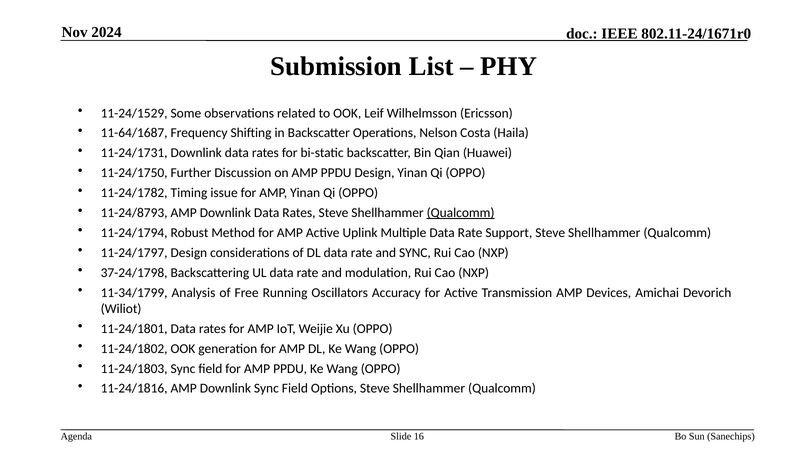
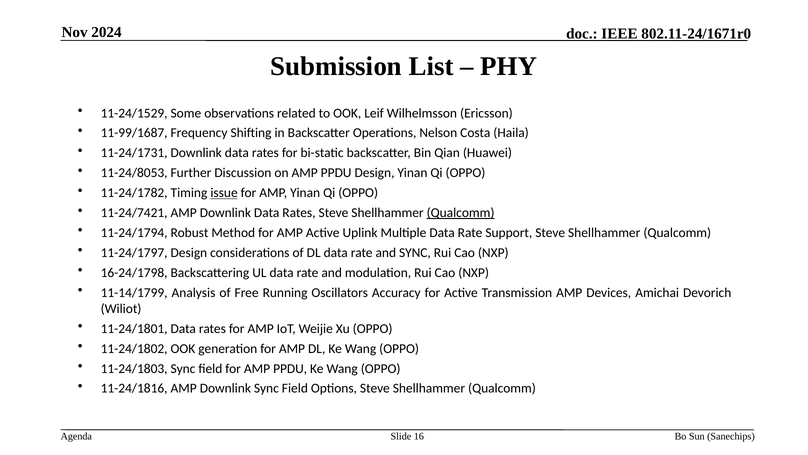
11-64/1687: 11-64/1687 -> 11-99/1687 (134, 133)
11-24/1750: 11-24/1750 -> 11-24/8053 (134, 173)
issue underline: none -> present (224, 193)
11-24/8793: 11-24/8793 -> 11-24/7421 (134, 213)
37-24/1798: 37-24/1798 -> 16-24/1798 (134, 272)
11-34/1799: 11-34/1799 -> 11-14/1799 (134, 292)
